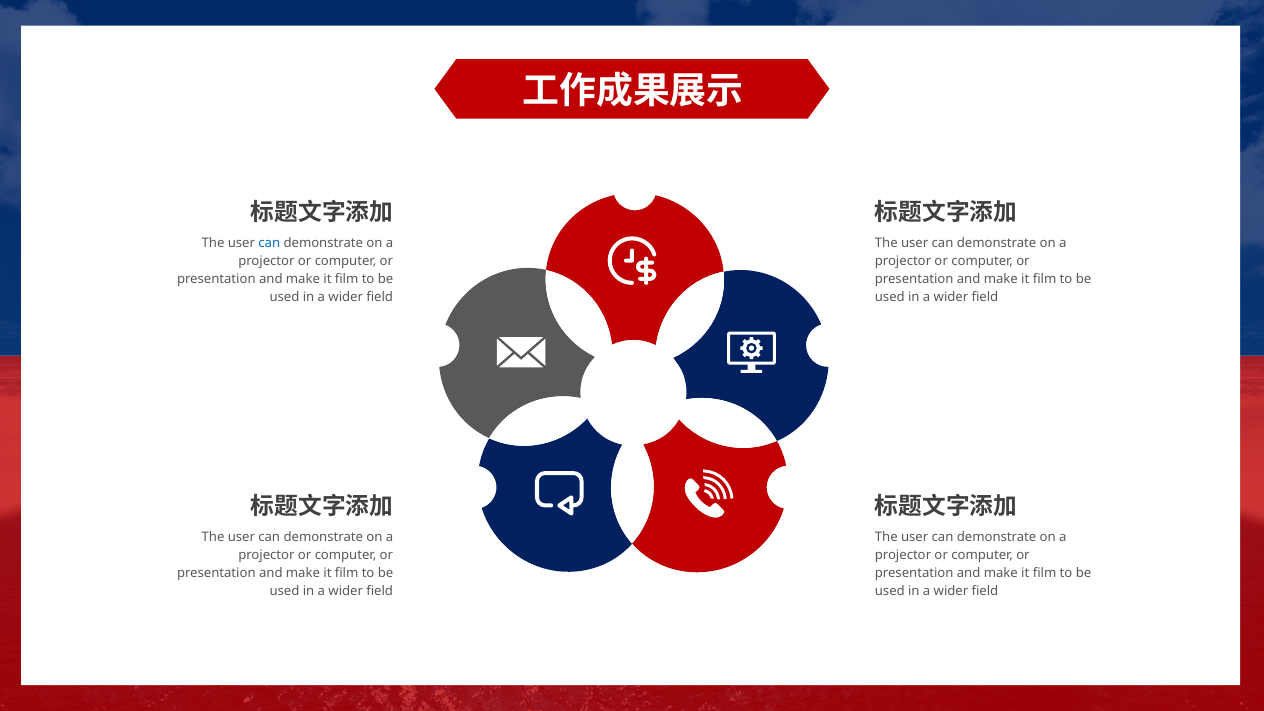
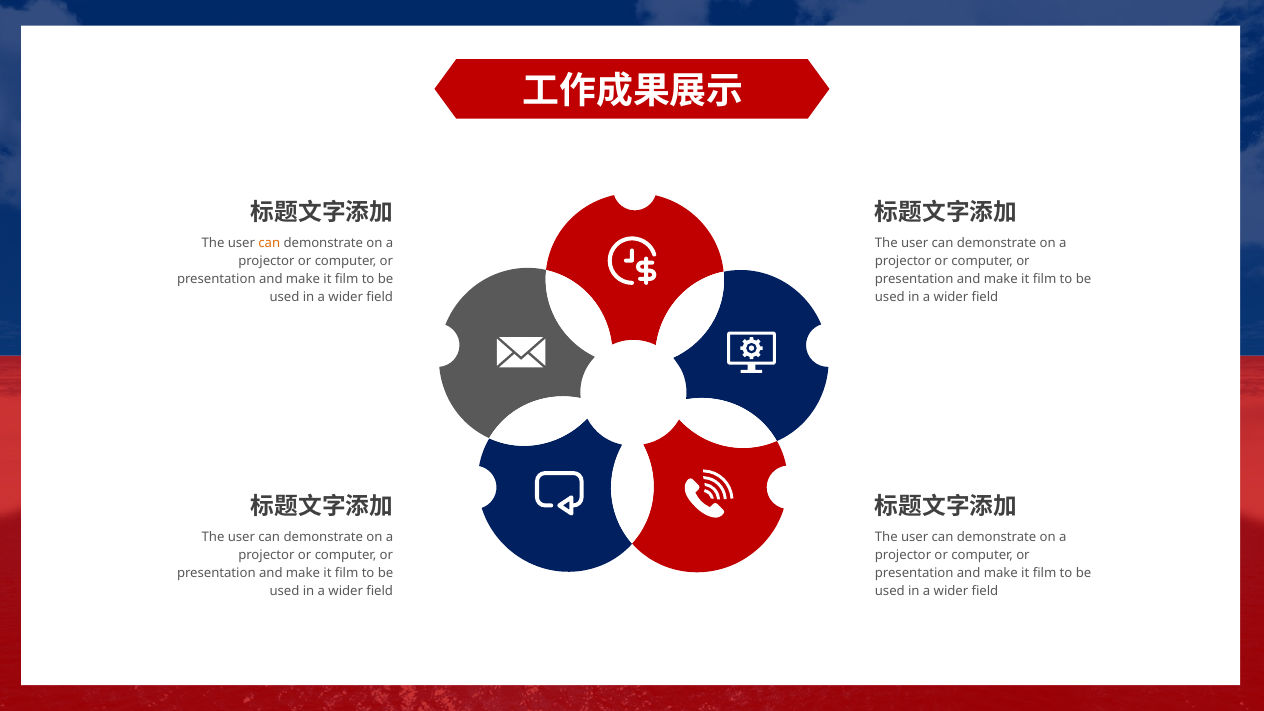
can colour: blue -> orange (269, 243)
